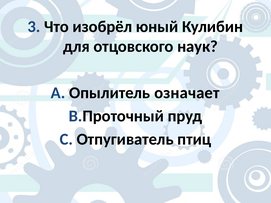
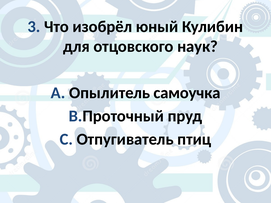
означает: означает -> самоучка (187, 93)
